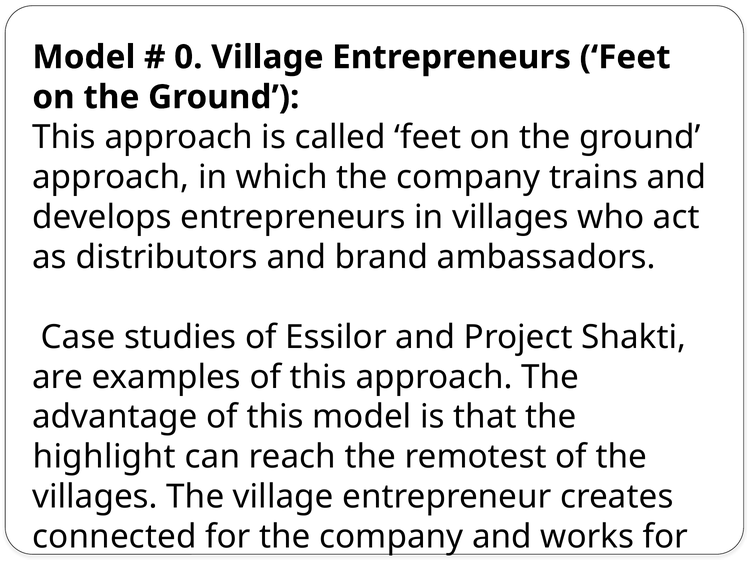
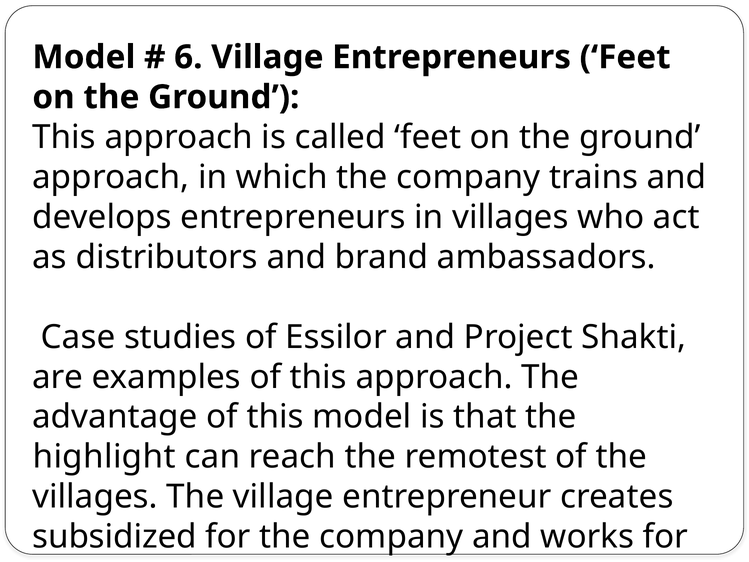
0: 0 -> 6 (188, 57)
connected: connected -> subsidized (115, 537)
